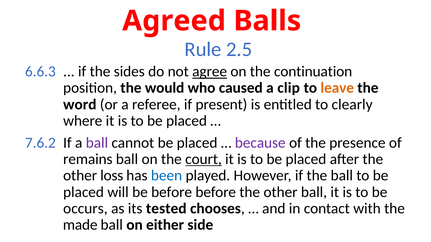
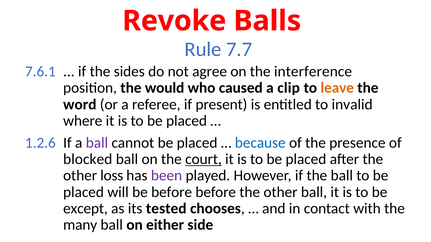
Agreed: Agreed -> Revoke (174, 21)
2.5: 2.5 -> 7.7 (239, 50)
6.6.3: 6.6.3 -> 7.6.1 (40, 72)
agree underline: present -> none (210, 72)
continuation: continuation -> interference (313, 72)
clearly: clearly -> invalid (352, 105)
7.6.2: 7.6.2 -> 1.2.6 (40, 143)
because colour: purple -> blue (260, 143)
remains: remains -> blocked (88, 159)
been colour: blue -> purple (167, 176)
occurs: occurs -> except (85, 209)
made: made -> many (80, 225)
